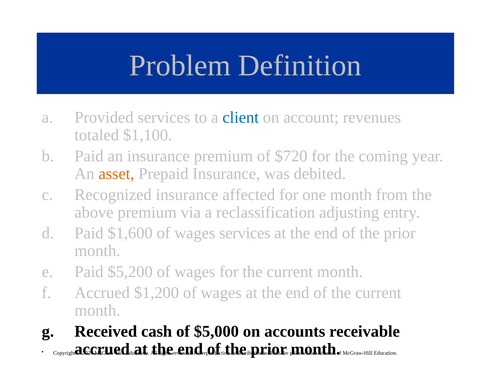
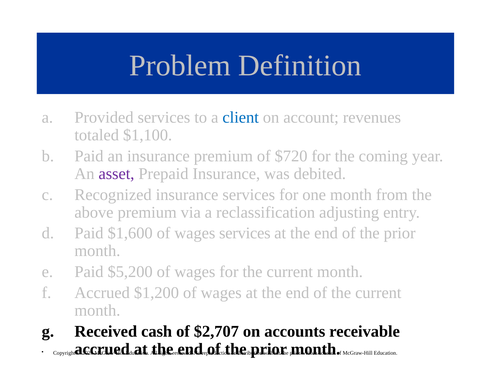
asset colour: orange -> purple (116, 174)
insurance affected: affected -> services (249, 195)
$5,000: $5,000 -> $2,707 (216, 332)
